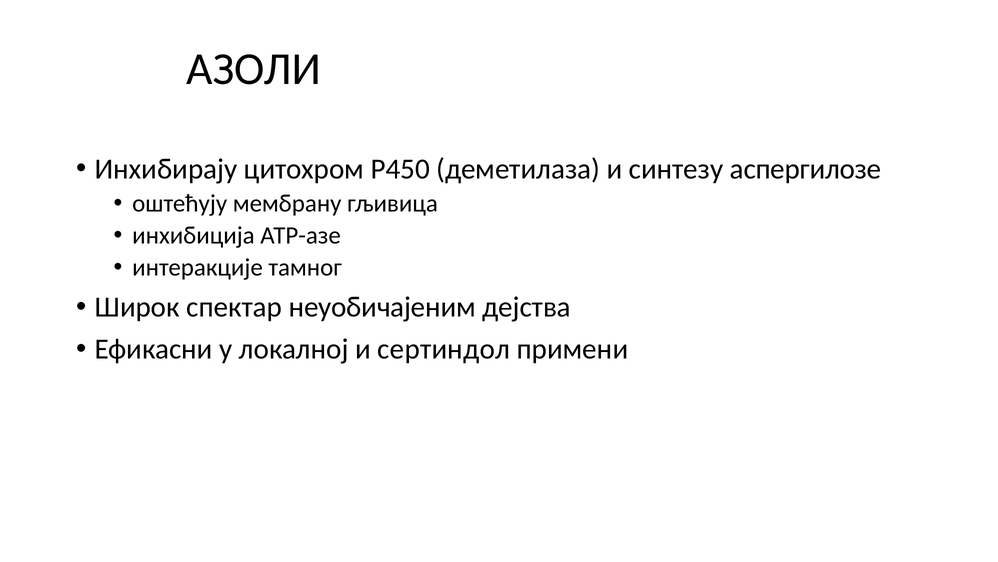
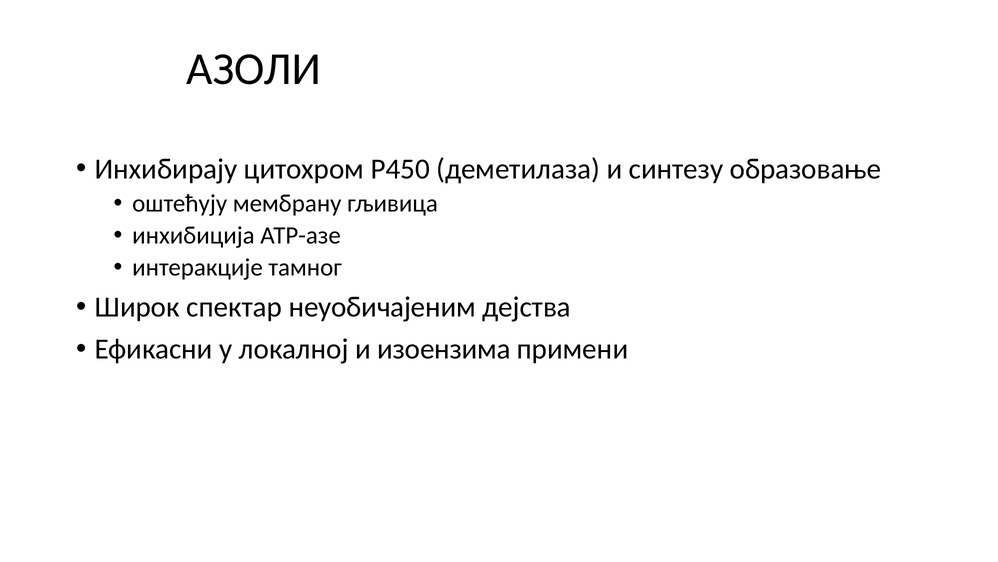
аспергилозе: аспергилозе -> образовање (805, 169)
сертиндол: сертиндол -> изоензима (444, 349)
